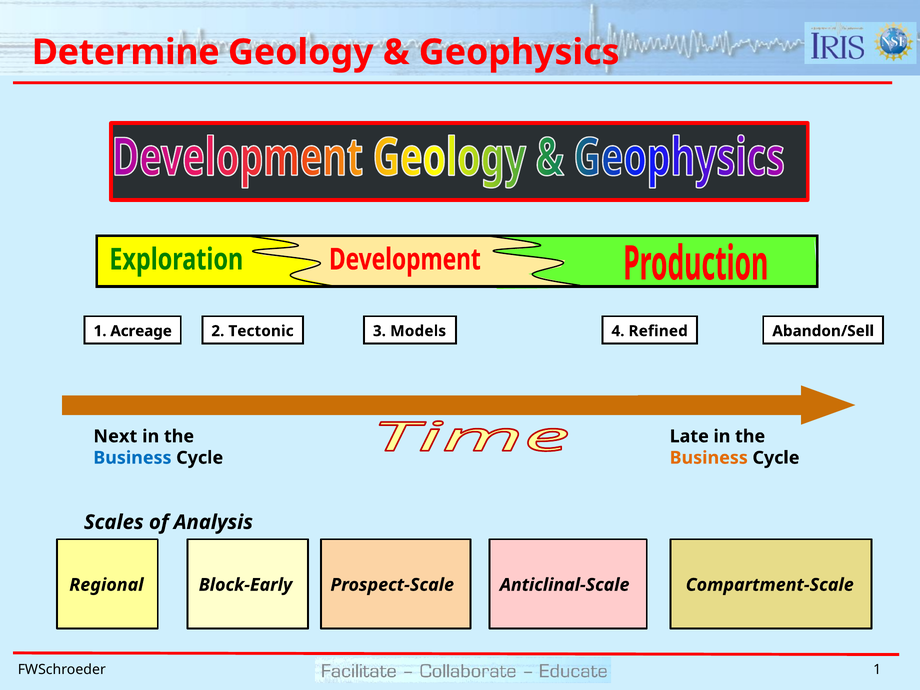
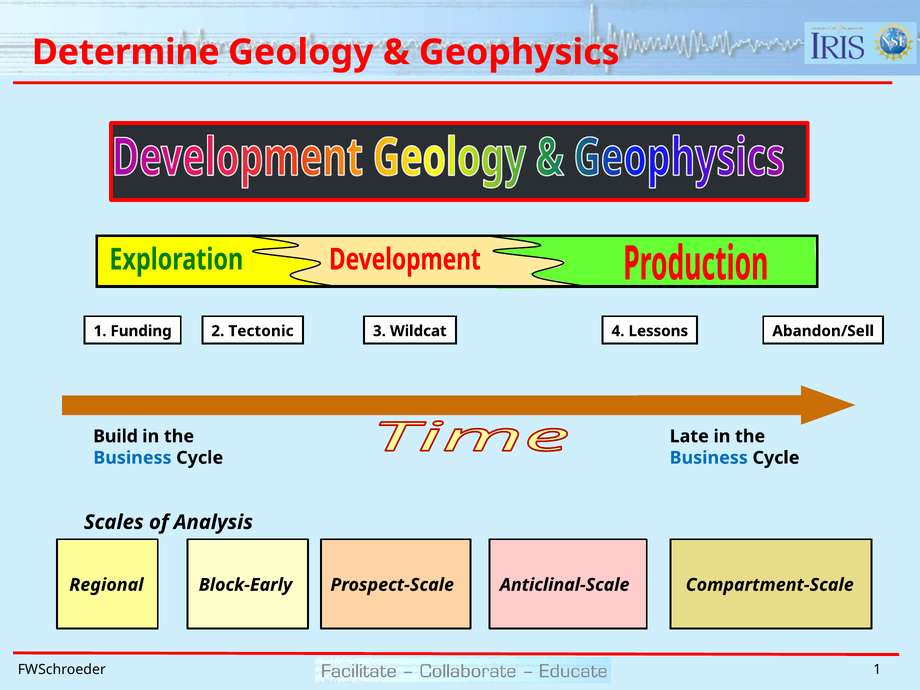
Acreage: Acreage -> Funding (141, 331)
Models: Models -> Wildcat (418, 331)
Refined: Refined -> Lessons (658, 331)
Next: Next -> Build (116, 436)
Business colour: orange -> blue (709, 458)
